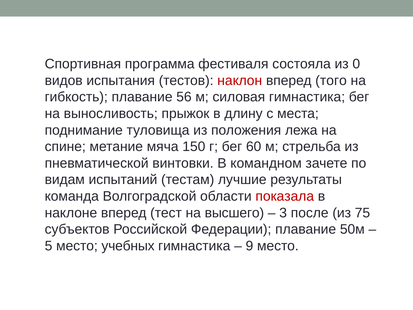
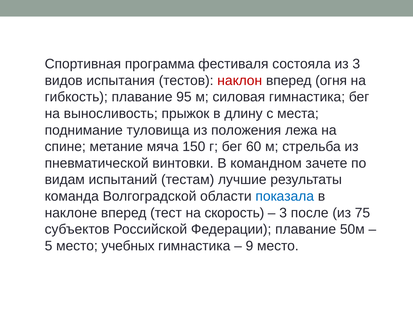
из 0: 0 -> 3 (356, 64)
того: того -> огня (331, 80)
56: 56 -> 95 (184, 97)
показала colour: red -> blue (285, 196)
высшего: высшего -> скорость (234, 213)
